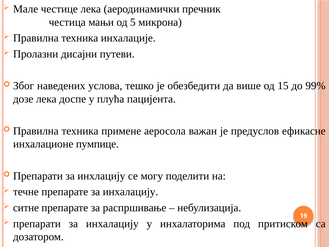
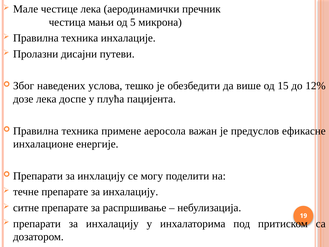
99%: 99% -> 12% (316, 86)
пумпице: пумпице -> енергије (97, 144)
